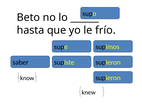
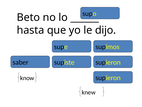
frío: frío -> dijo (106, 30)
